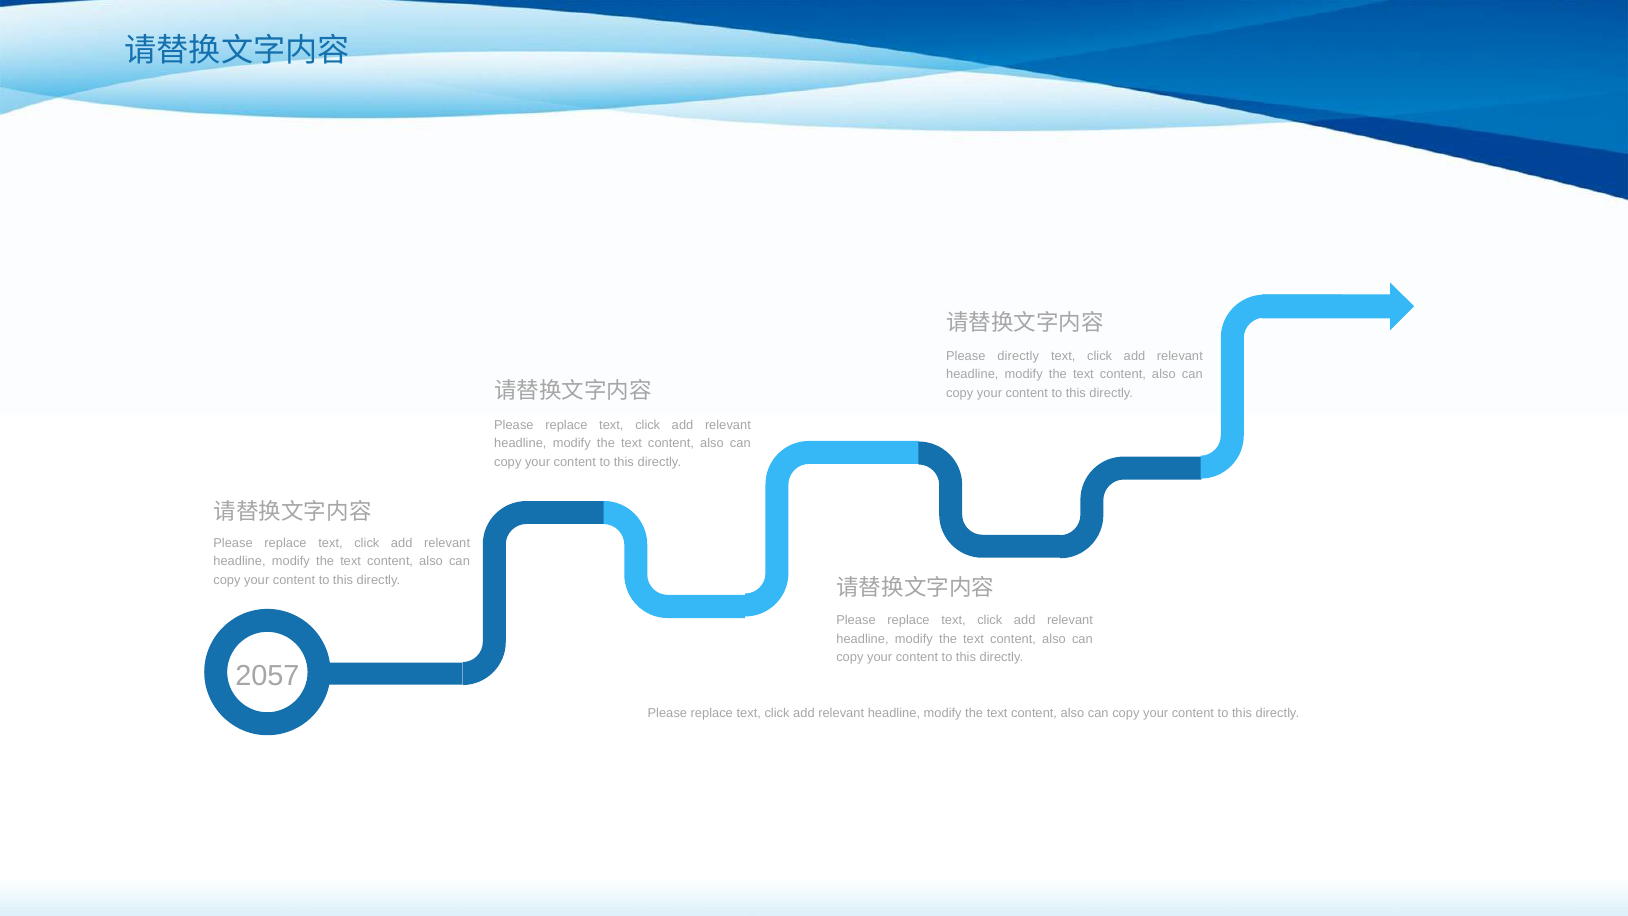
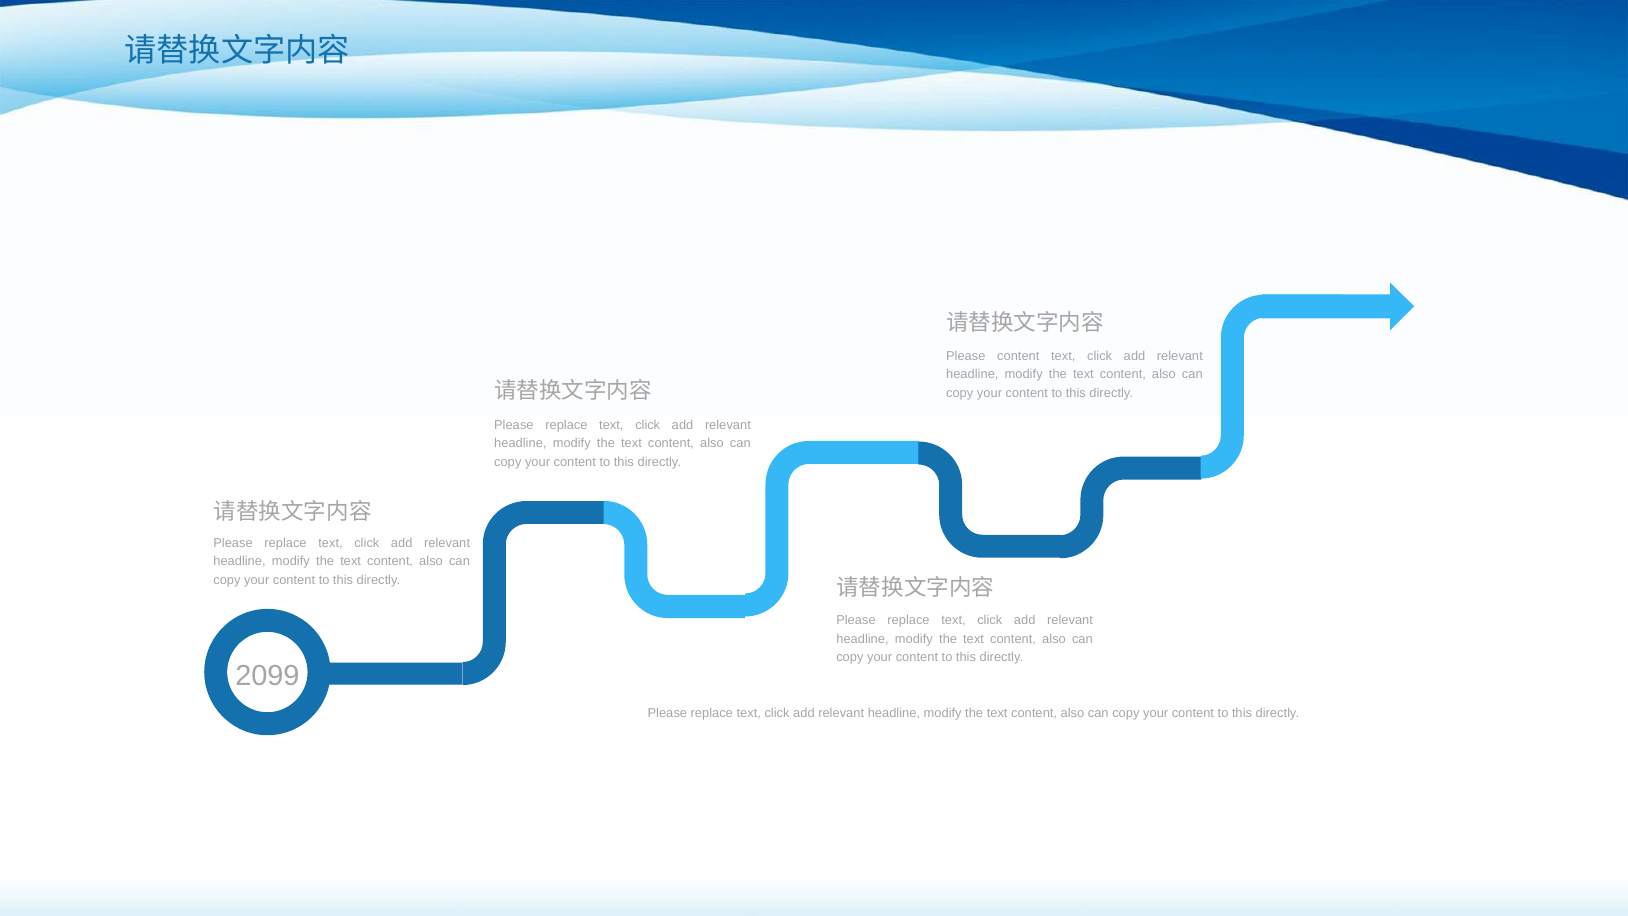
Please directly: directly -> content (1018, 356)
2057: 2057 -> 2099 (267, 676)
